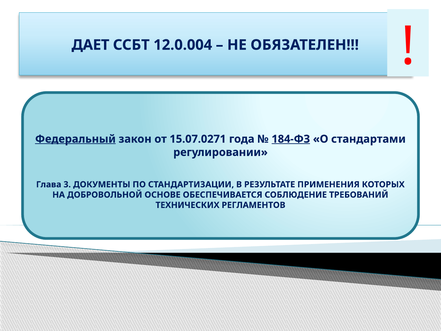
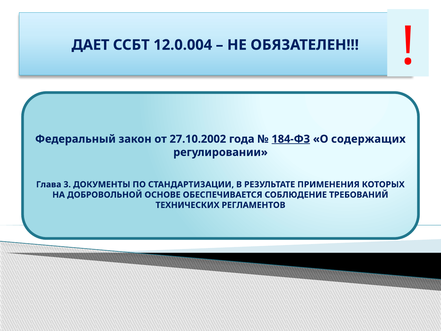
Федеральный underline: present -> none (75, 139)
15.07.0271: 15.07.0271 -> 27.10.2002 (198, 139)
стандартами: стандартами -> содержащих (368, 139)
